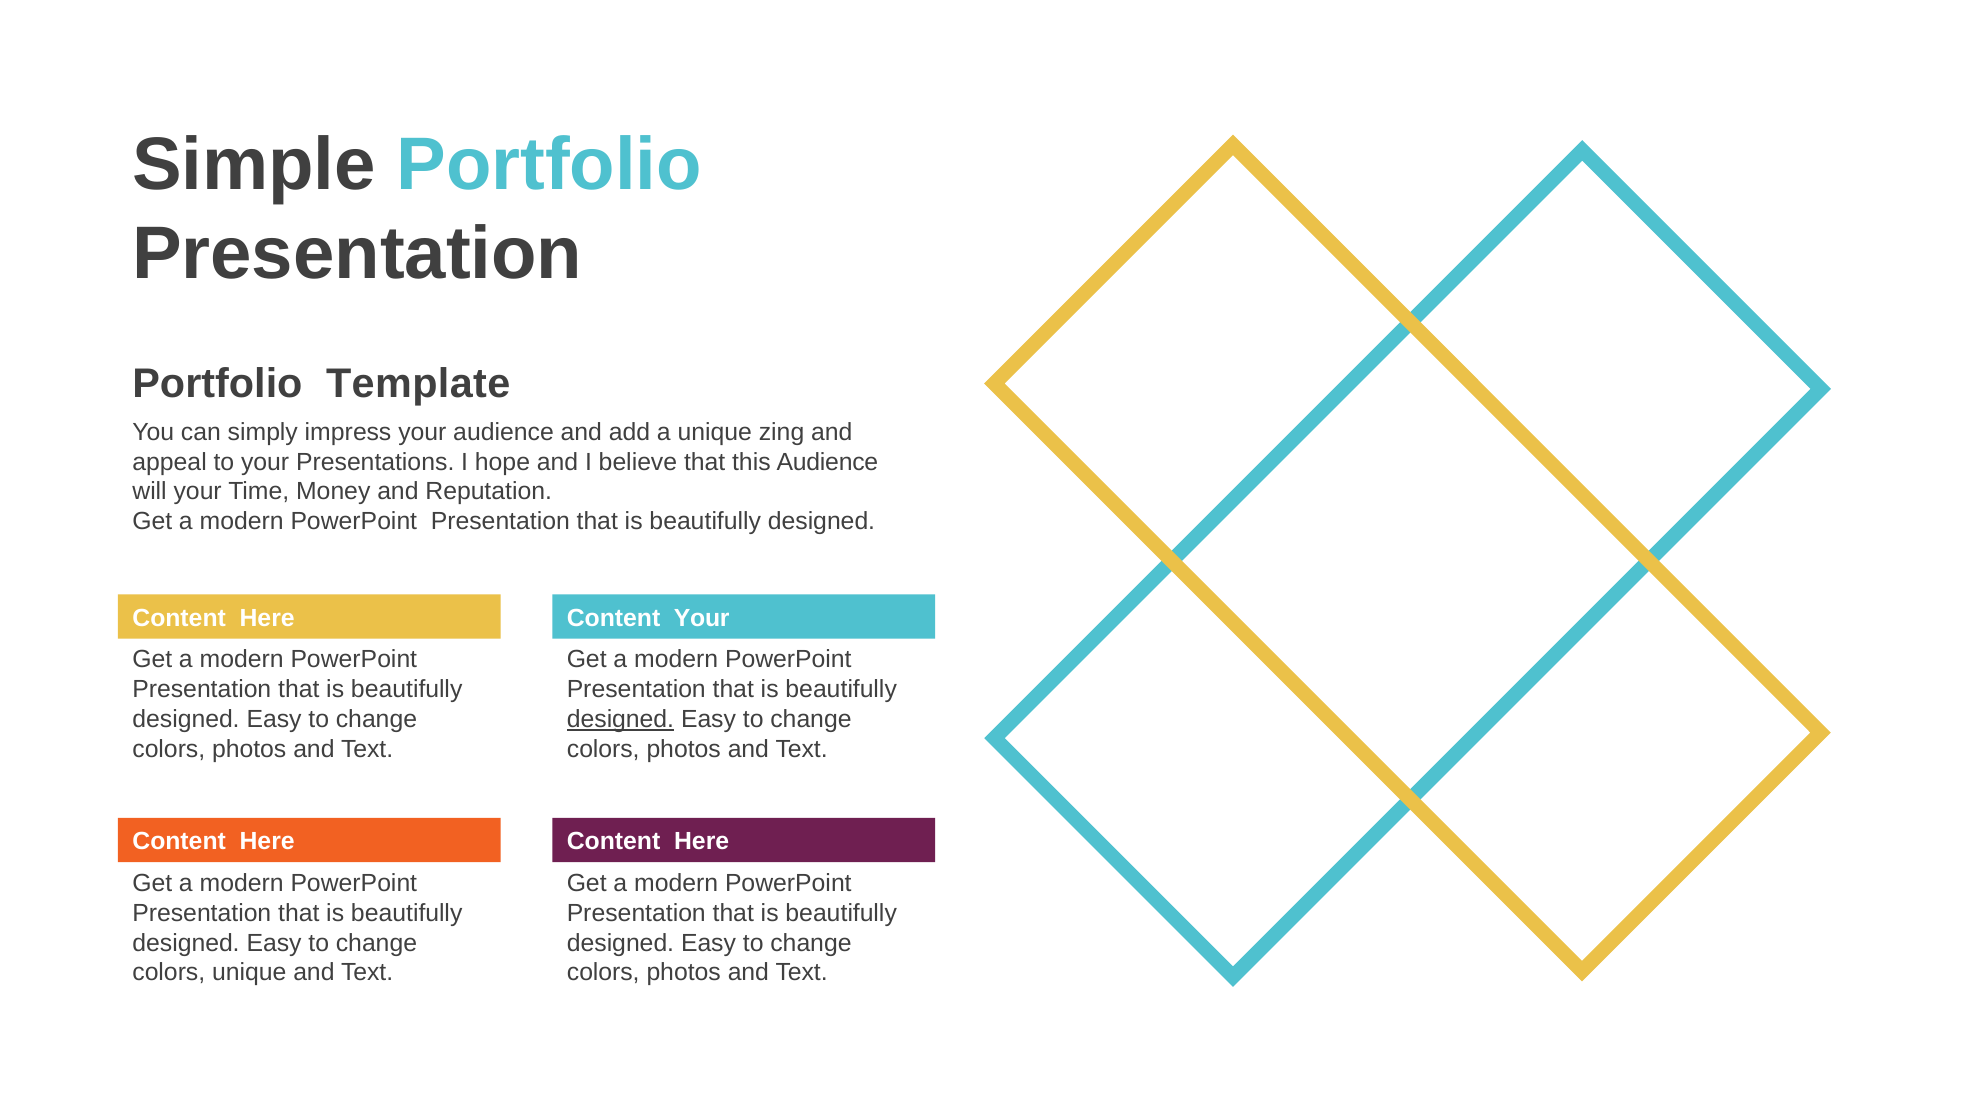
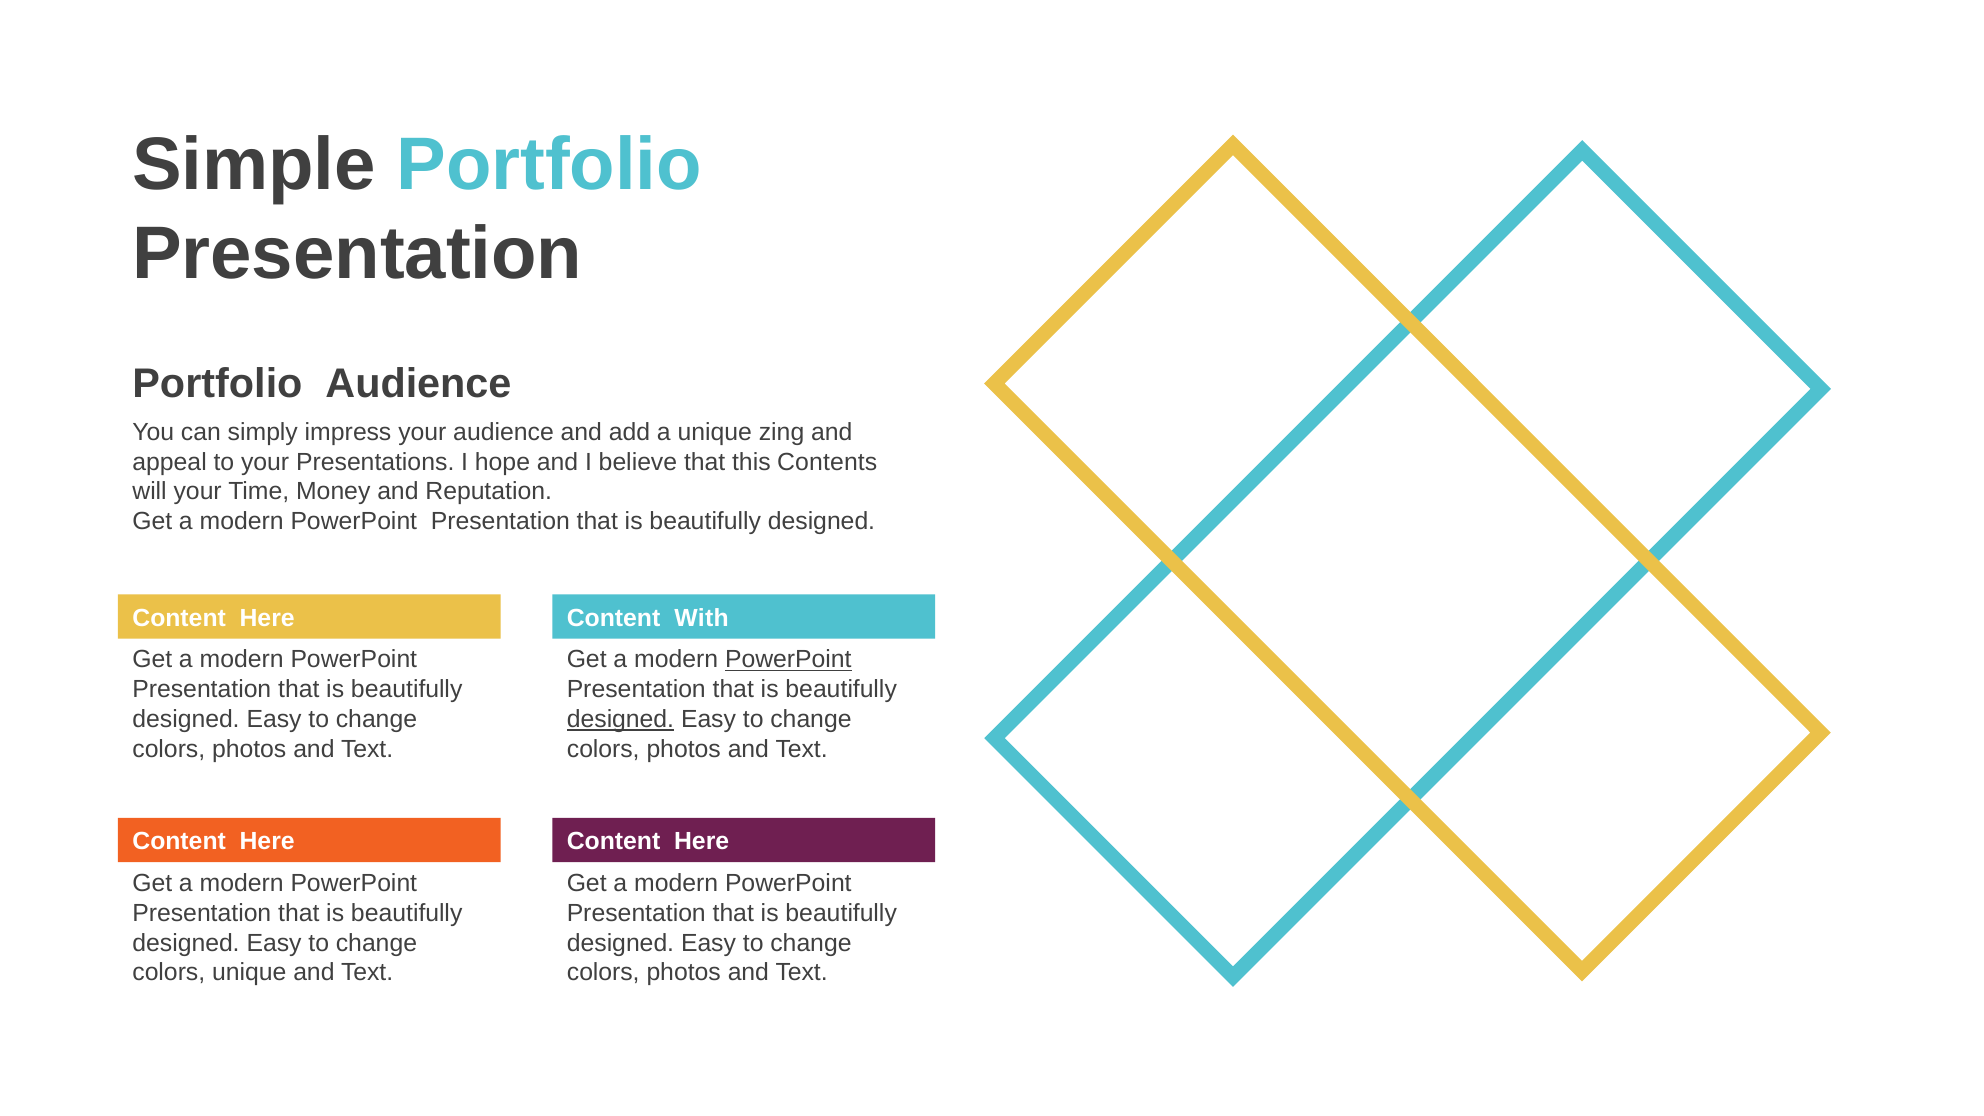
Portfolio Template: Template -> Audience (418, 384)
this Audience: Audience -> Contents (827, 462)
Content Your: Your -> With (702, 618)
PowerPoint underline: none -> present (788, 660)
